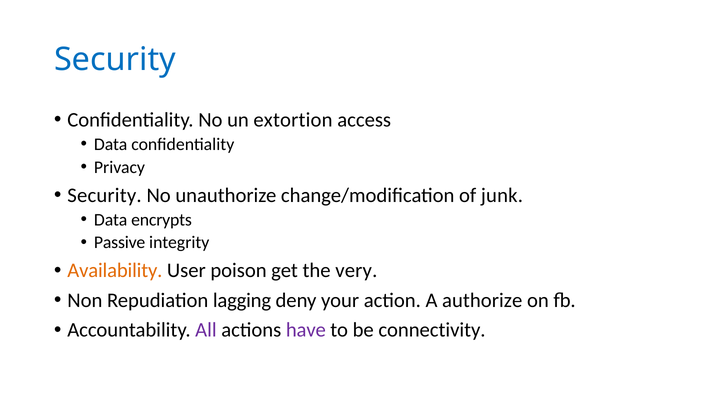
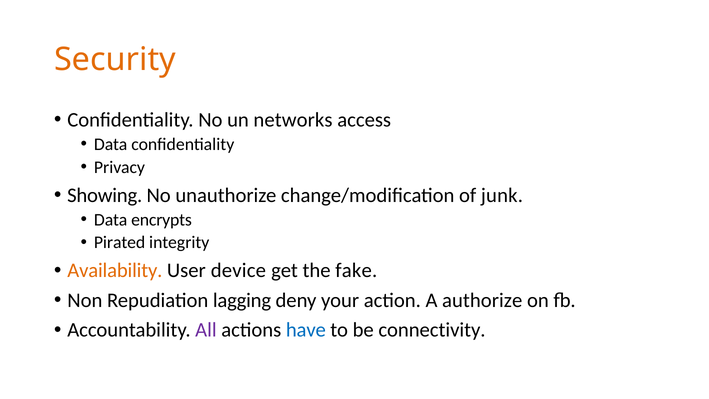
Security colour: blue -> orange (115, 60)
extortion: extortion -> networks (293, 120)
Security: Security -> Showing (105, 195)
Passive: Passive -> Pirated (120, 242)
poison: poison -> device (238, 270)
very: very -> fake (356, 270)
have colour: purple -> blue (306, 330)
